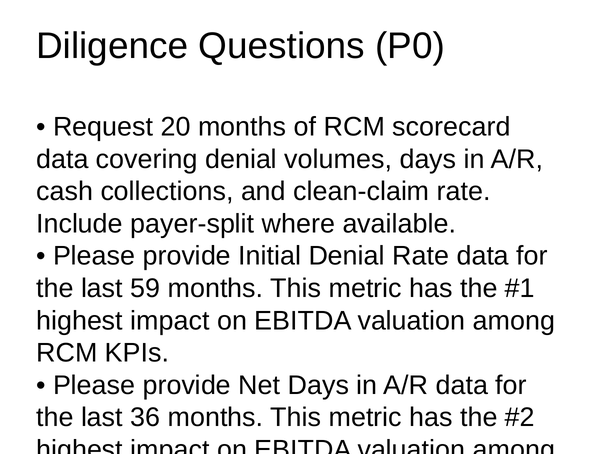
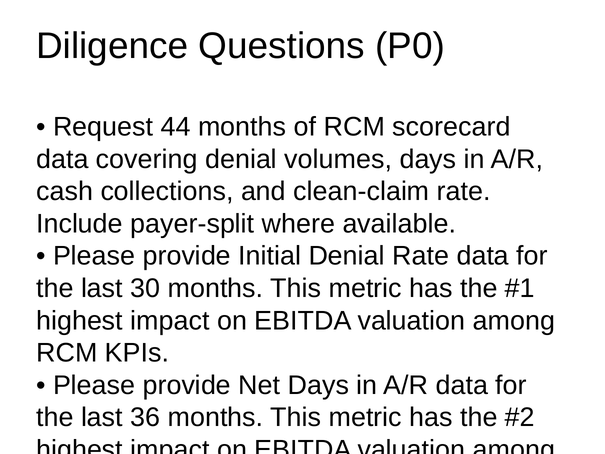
20: 20 -> 44 (176, 127)
59: 59 -> 30 (145, 288)
